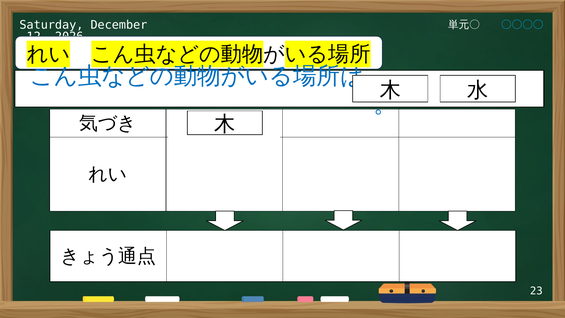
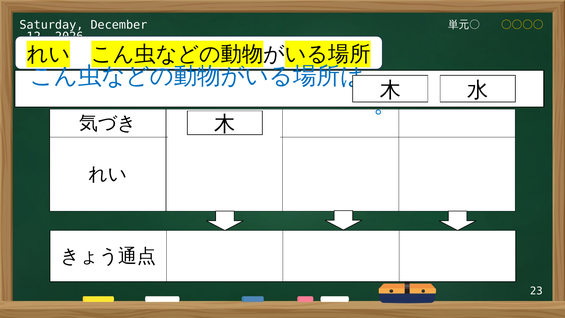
〇〇〇〇 colour: light blue -> yellow (522, 25)
